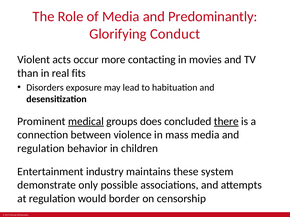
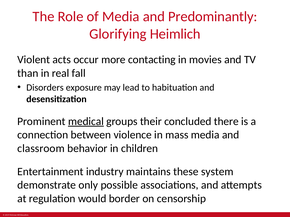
Conduct: Conduct -> Heimlich (175, 34)
fits: fits -> fall (79, 73)
does: does -> their (151, 122)
there underline: present -> none (226, 122)
regulation: regulation -> classroom (41, 149)
